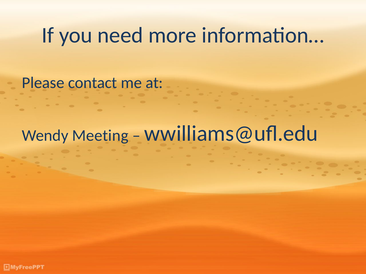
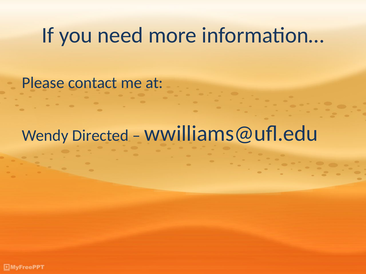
Meeting: Meeting -> Directed (100, 136)
